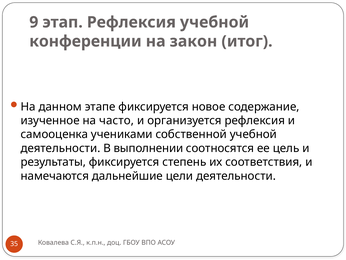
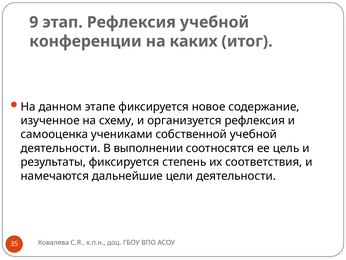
закон: закон -> каких (194, 41)
часто: часто -> схему (117, 120)
